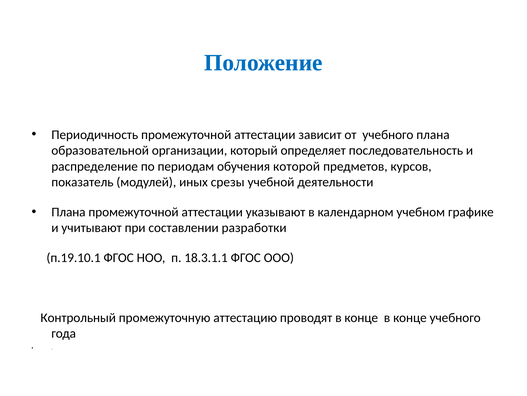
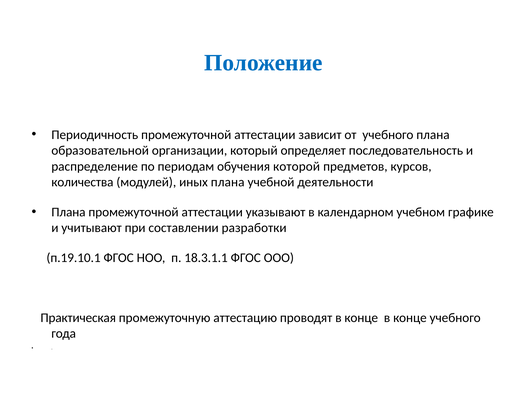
показатель: показатель -> количества (82, 182)
иных срезы: срезы -> плана (228, 182)
Контрольный: Контрольный -> Практическая (78, 317)
